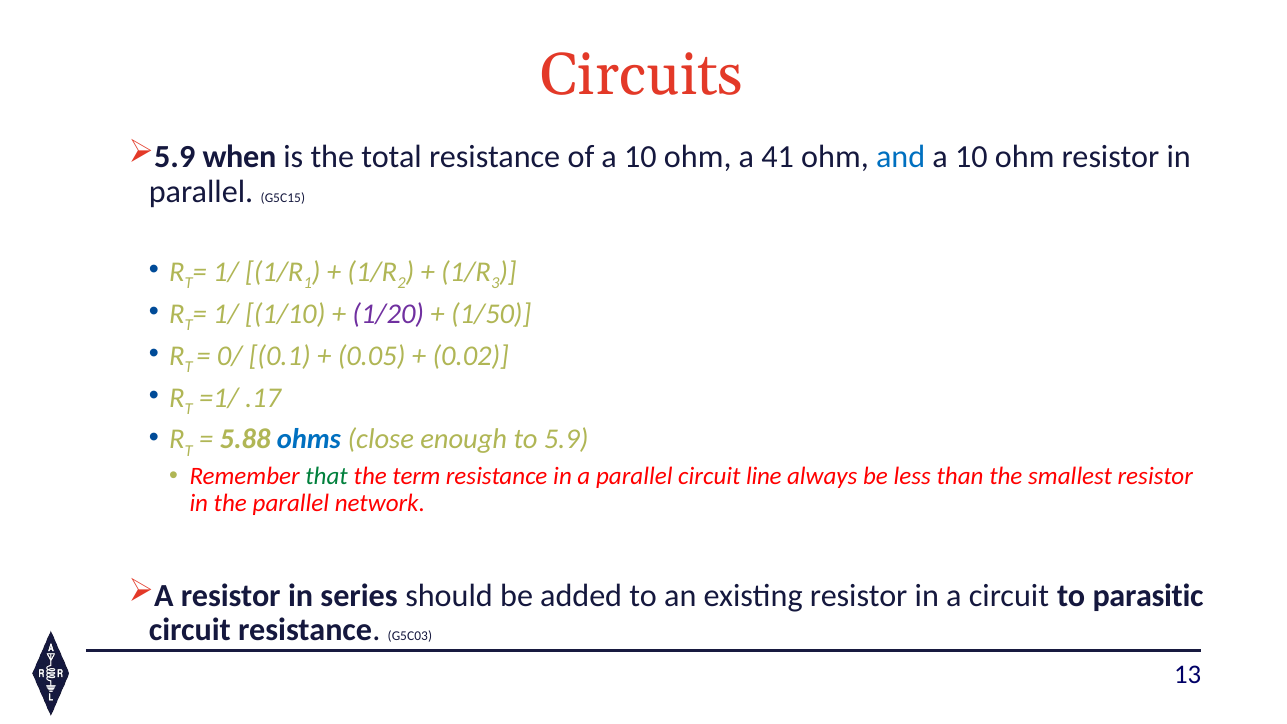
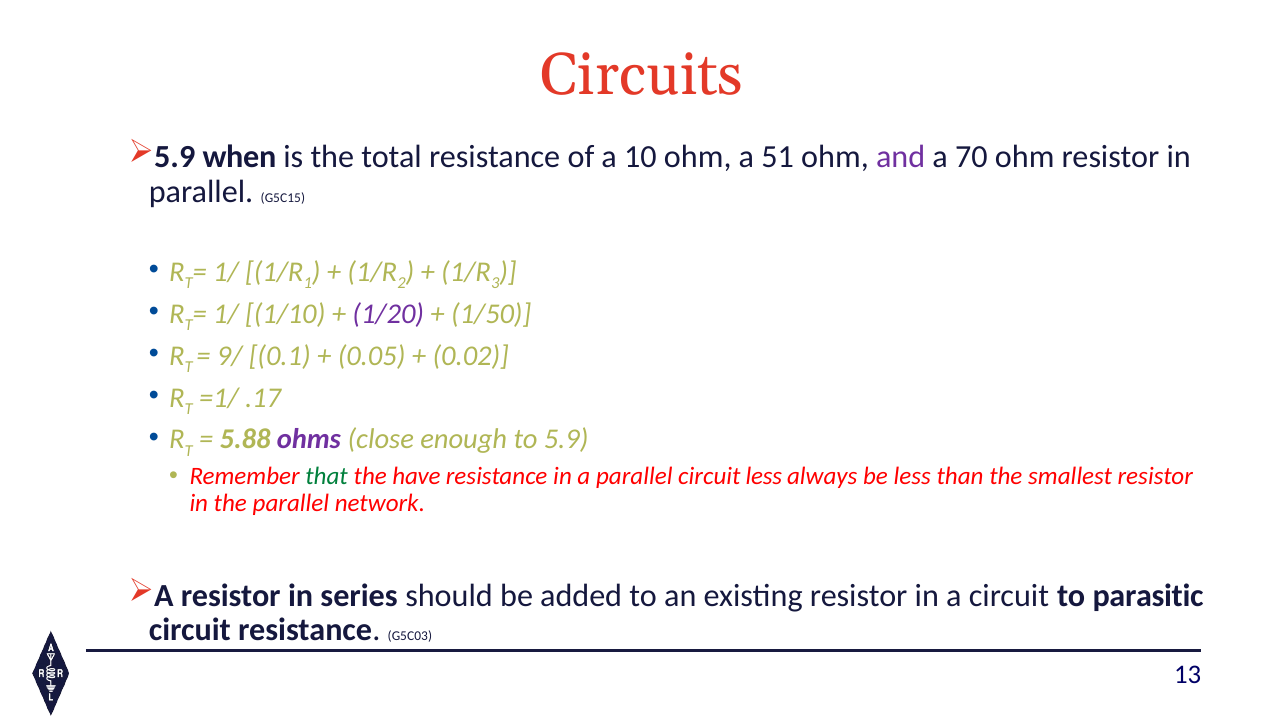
41: 41 -> 51 (778, 157)
and colour: blue -> purple (901, 157)
10: 10 -> 70 (971, 157)
0/: 0/ -> 9/ (230, 356)
ohms colour: blue -> purple (309, 439)
term: term -> have (417, 476)
circuit line: line -> less (764, 476)
